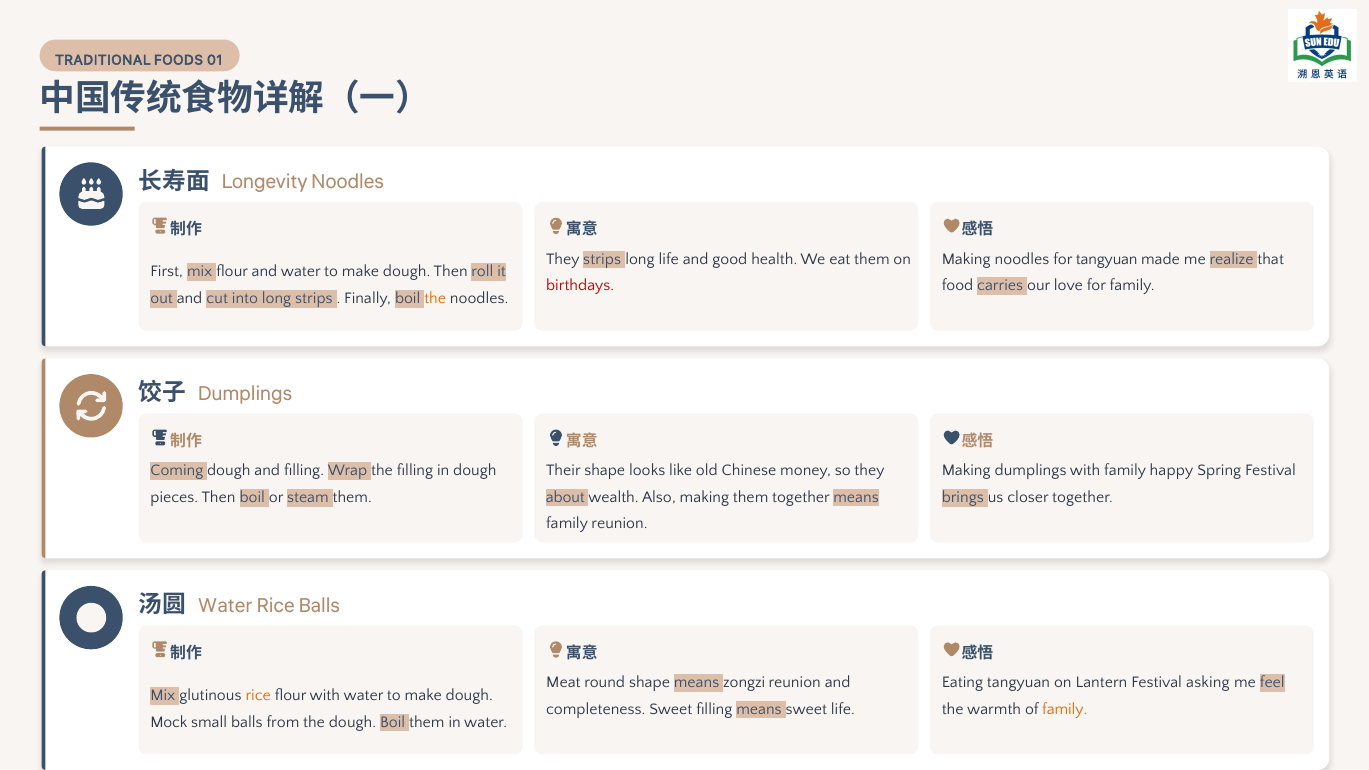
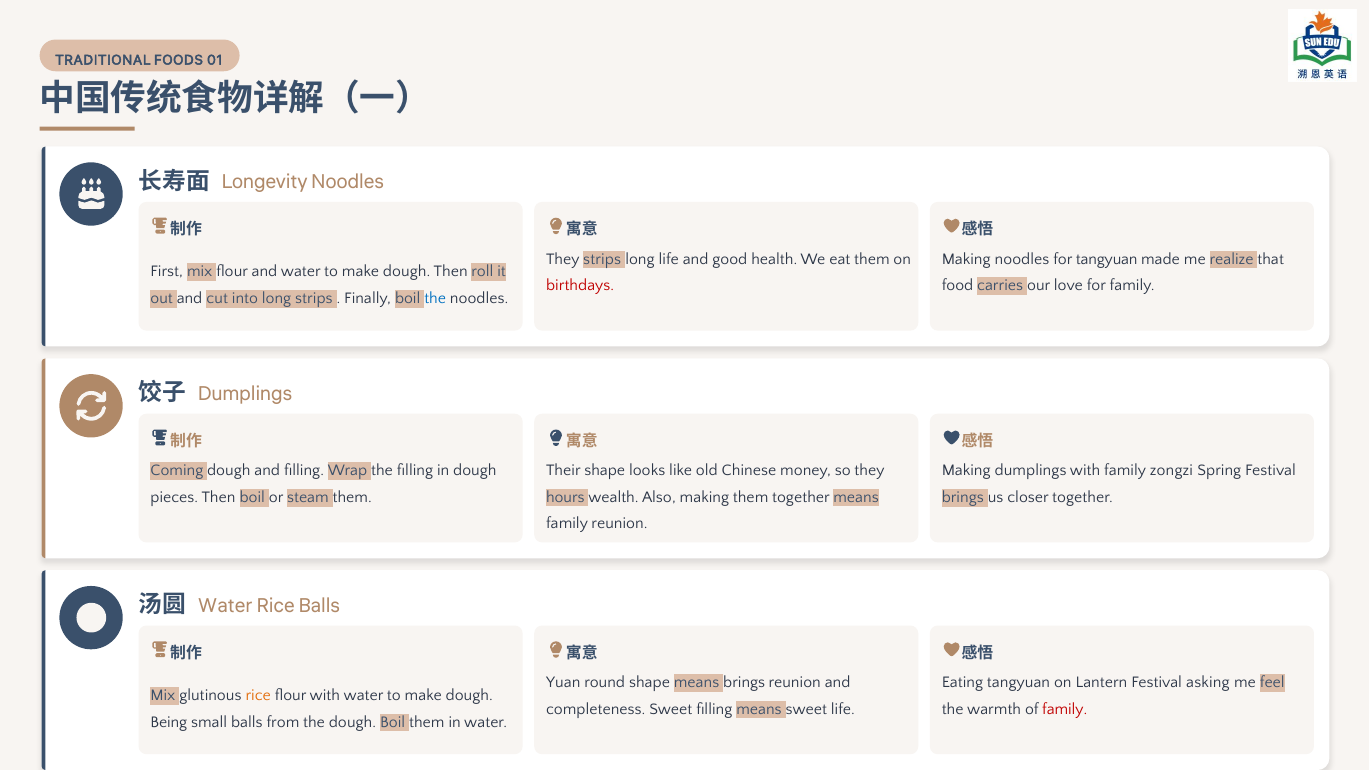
the colour: orange -> blue (435, 298)
happy: happy -> zongzi (1171, 471)
about: about -> hours (565, 497)
Meat: Meat -> Yuan (563, 683)
means zongzi: zongzi -> brings (744, 683)
family colour: orange -> red (1065, 709)
Mock: Mock -> Being (169, 722)
